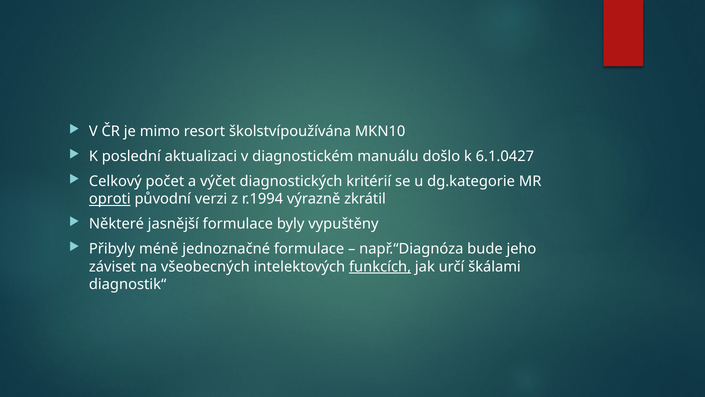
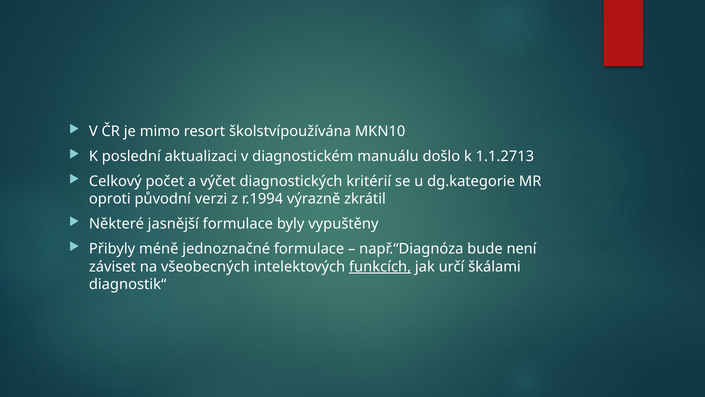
6.1.0427: 6.1.0427 -> 1.1.2713 (505, 156)
oproti underline: present -> none (110, 199)
jeho: jeho -> není (521, 249)
